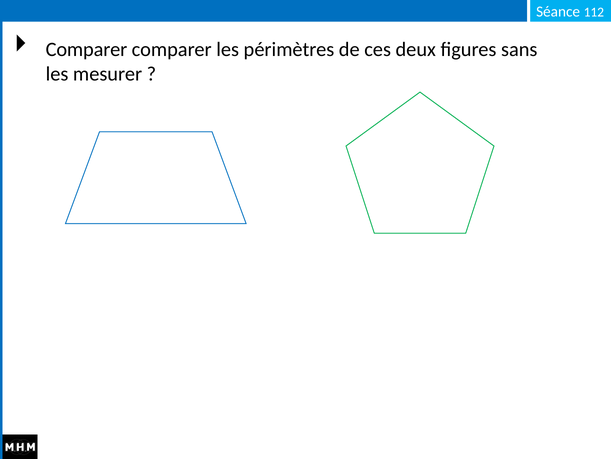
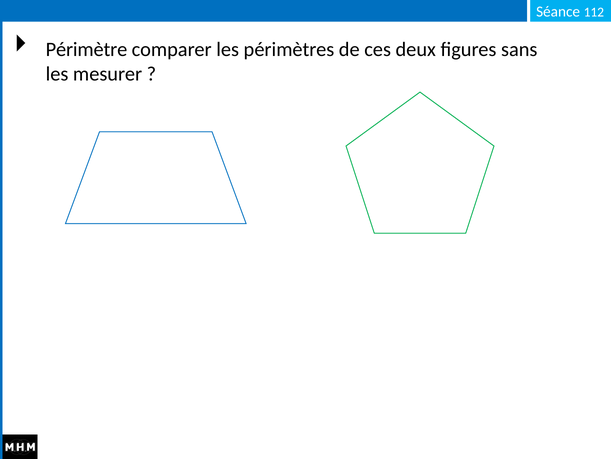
Comparer: Comparer -> Périmètre (86, 49)
